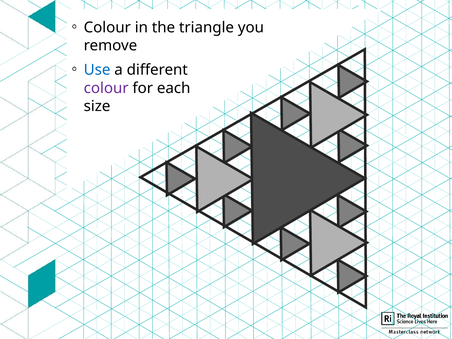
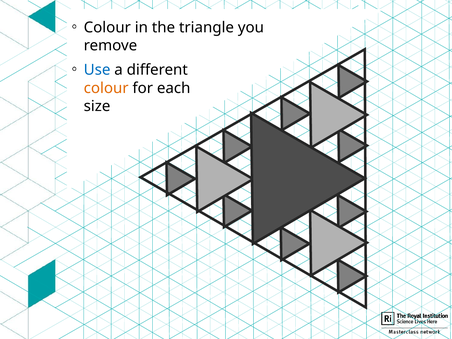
colour colour: purple -> orange (106, 88)
